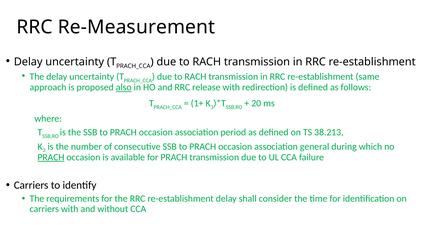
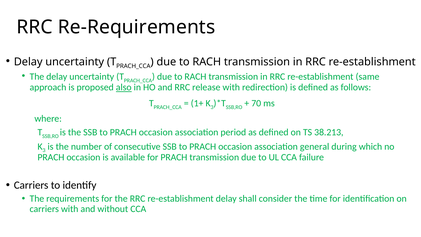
Re-Measurement: Re-Measurement -> Re-Requirements (136, 27)
20: 20 -> 70 (256, 103)
PRACH underline: present -> none (51, 157)
